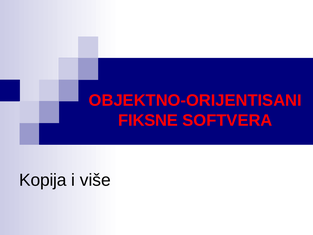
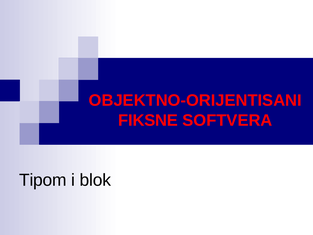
Kopija: Kopija -> Tipom (43, 180)
više: više -> blok (95, 180)
